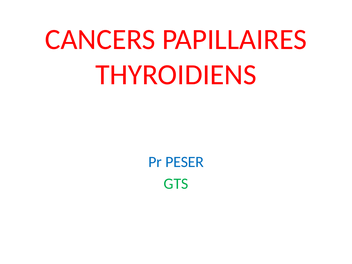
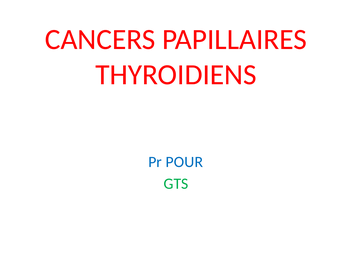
PESER: PESER -> POUR (184, 162)
